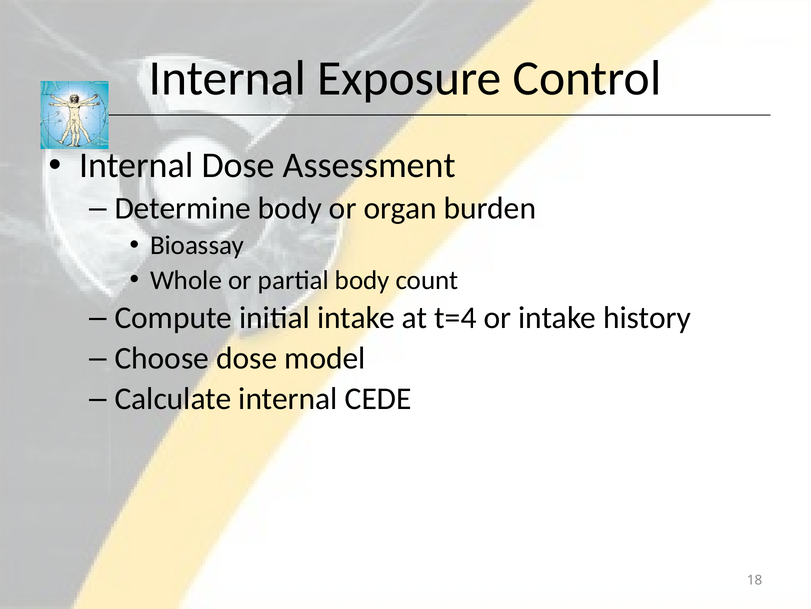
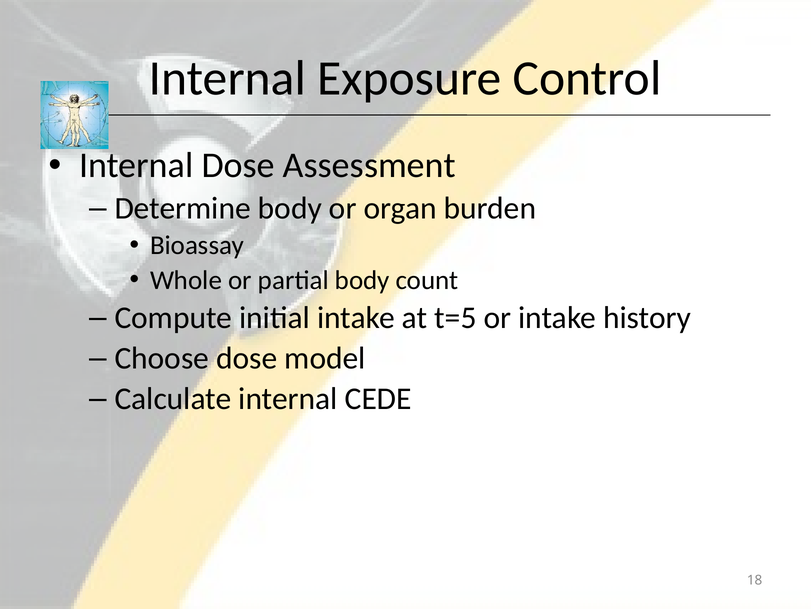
t=4: t=4 -> t=5 (455, 318)
